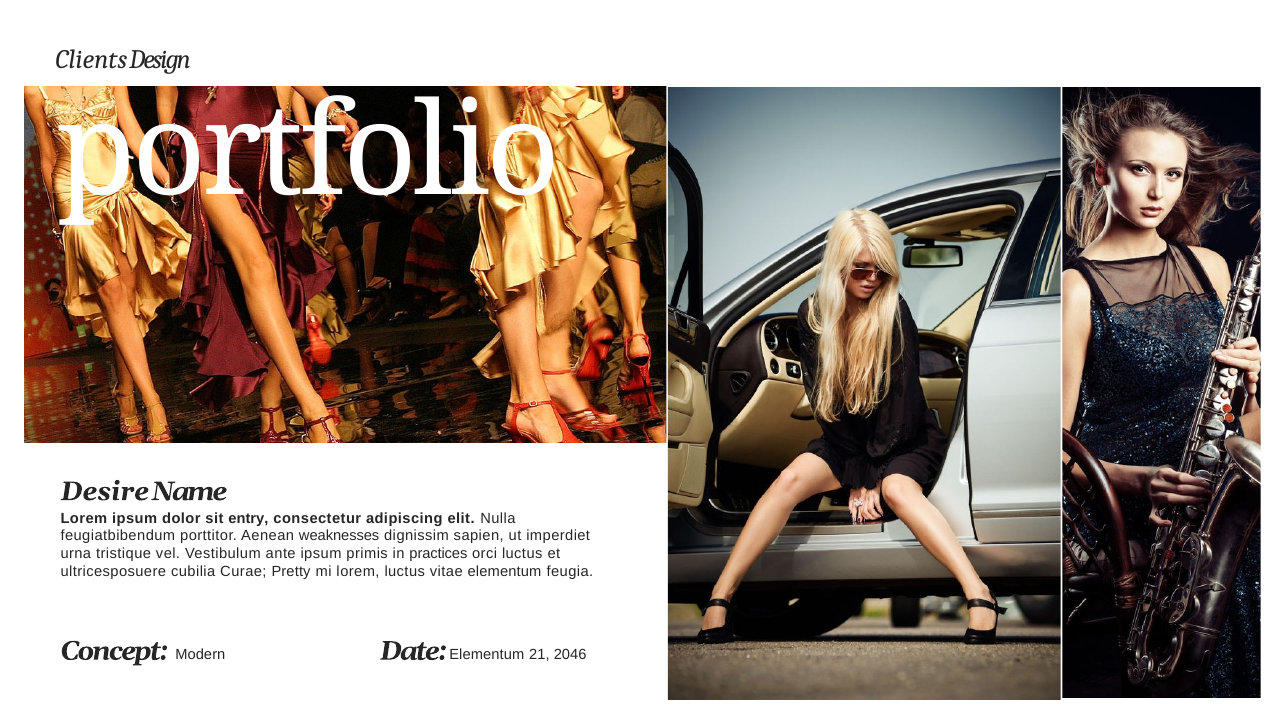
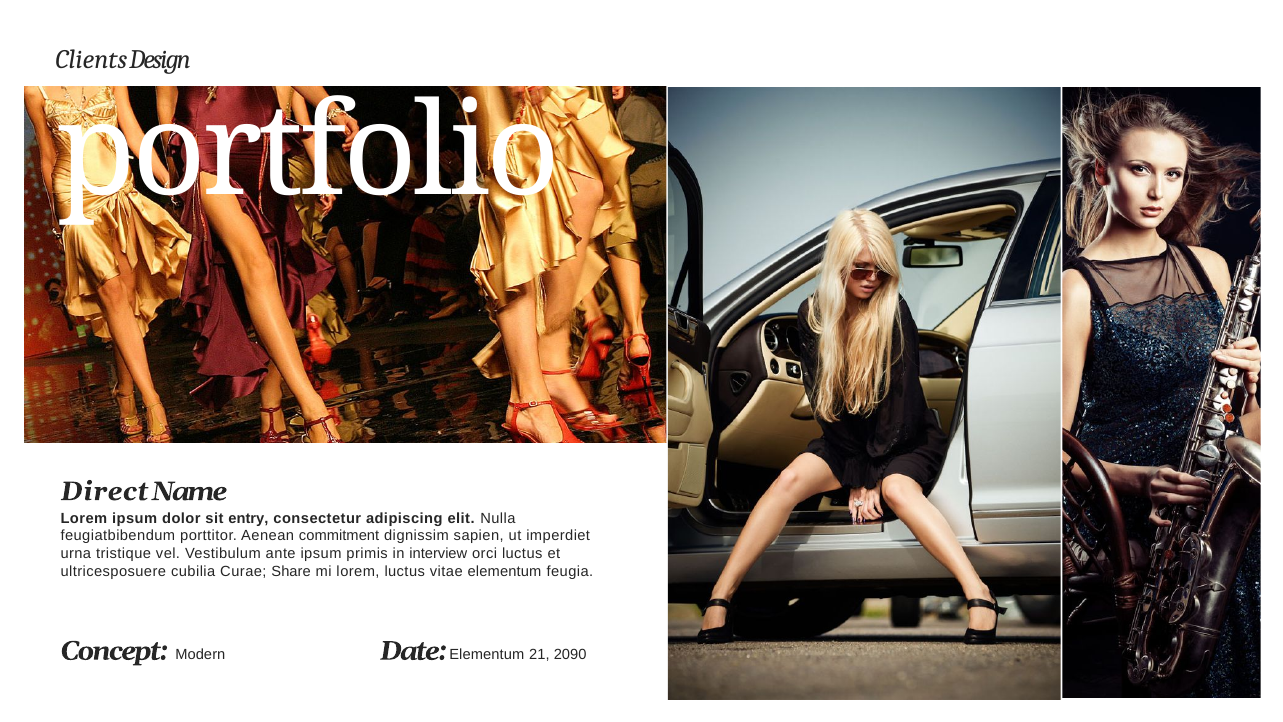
Desire: Desire -> Direct (105, 491)
weaknesses: weaknesses -> commitment (339, 536)
practices: practices -> interview (438, 553)
Pretty: Pretty -> Share (291, 571)
2046: 2046 -> 2090 (570, 654)
